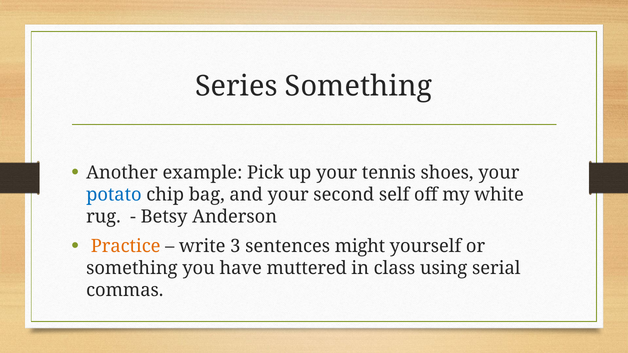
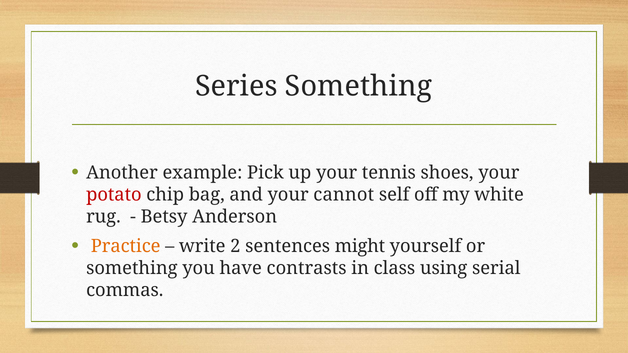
potato colour: blue -> red (114, 195)
second: second -> cannot (344, 195)
3: 3 -> 2 (235, 246)
muttered: muttered -> contrasts (307, 268)
